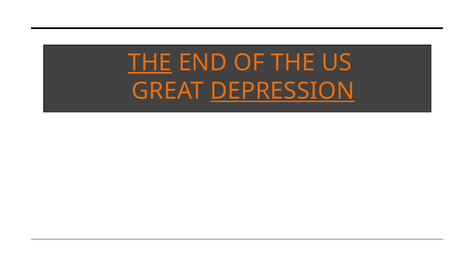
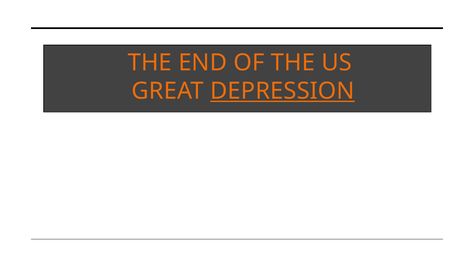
THE underline: present -> none (150, 63)
